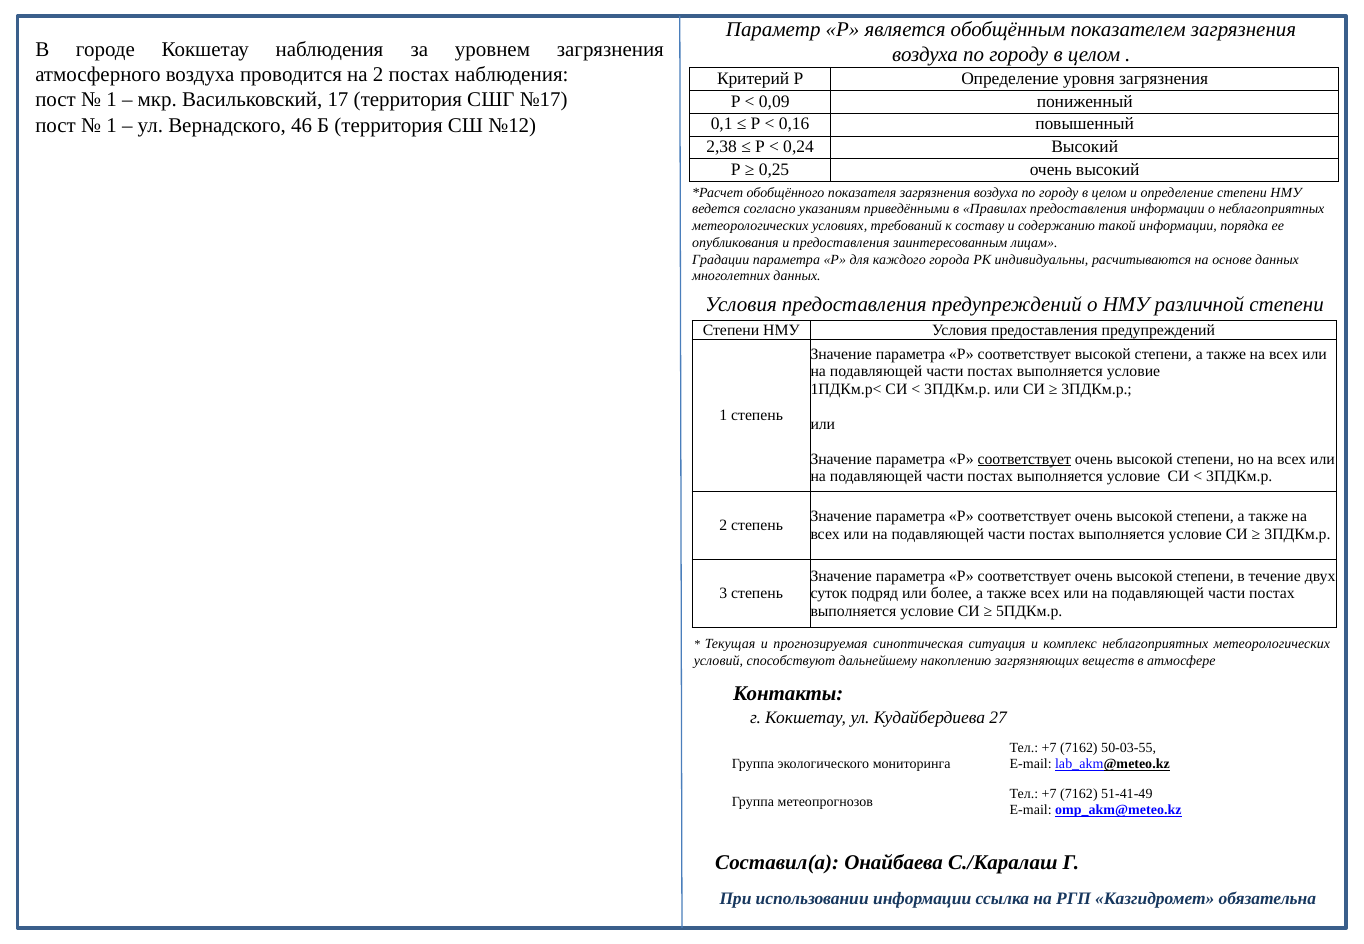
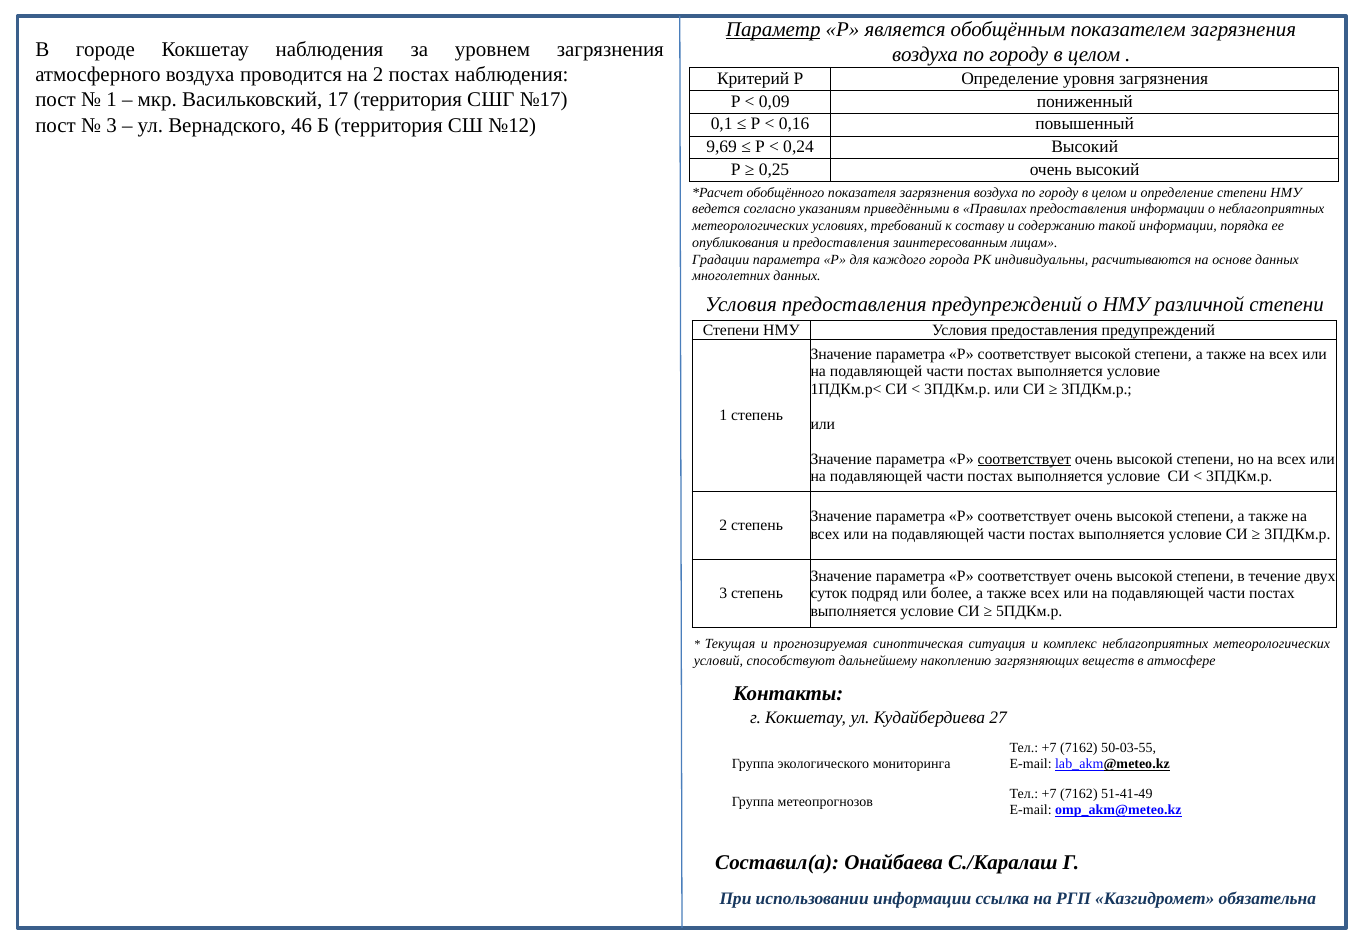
Параметр underline: none -> present (773, 29)
1: 1 -> 3 (112, 125)
2,38: 2,38 -> 9,69 (722, 147)
